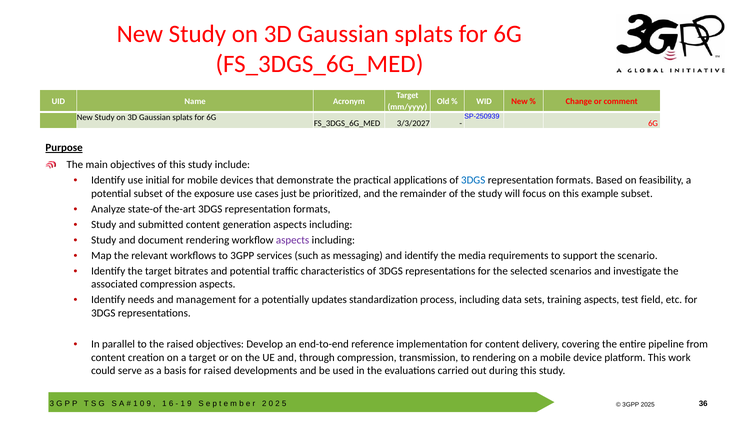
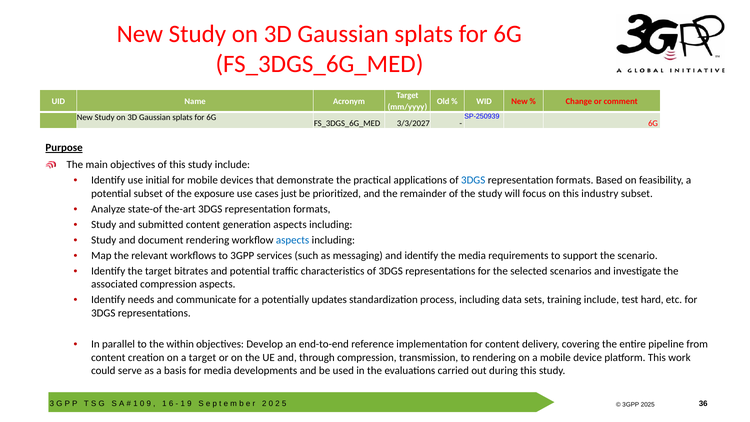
example: example -> industry (600, 193)
aspects colour: purple -> blue (293, 240)
management: management -> communicate (206, 300)
training aspects: aspects -> include (601, 300)
field: field -> hard (652, 300)
the raised: raised -> within (180, 344)
for raised: raised -> media (218, 371)
